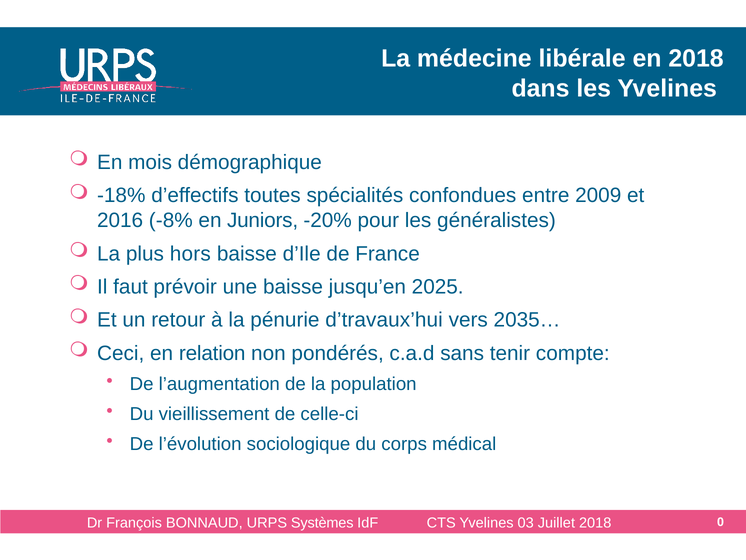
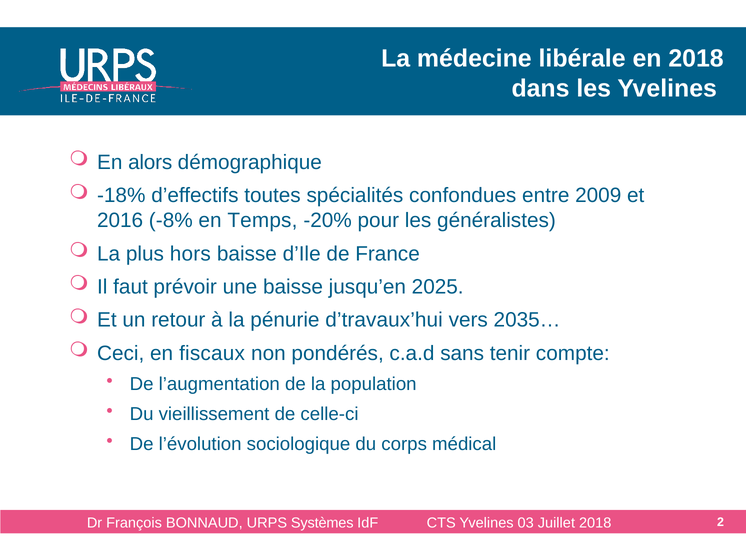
mois: mois -> alors (150, 162)
Juniors: Juniors -> Temps (262, 220)
relation: relation -> fiscaux (212, 353)
0: 0 -> 2 (721, 522)
